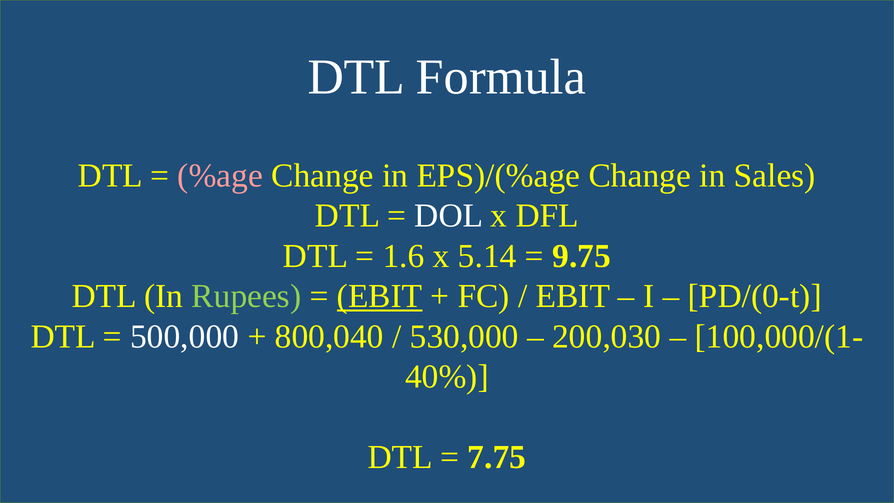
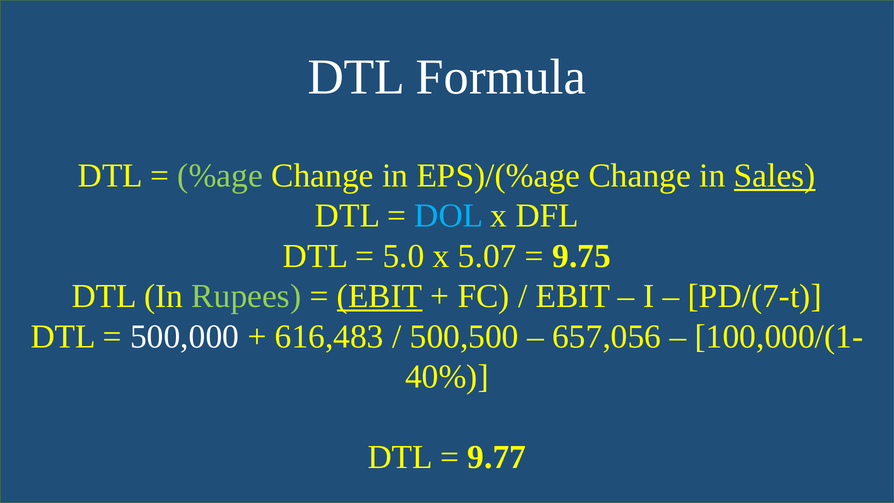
%age colour: pink -> light green (220, 175)
Sales underline: none -> present (775, 175)
DOL colour: white -> light blue (449, 216)
1.6: 1.6 -> 5.0 (403, 256)
5.14: 5.14 -> 5.07 (487, 256)
PD/(0-t: PD/(0-t -> PD/(7-t (755, 296)
800,040: 800,040 -> 616,483 (329, 336)
530,000: 530,000 -> 500,500 (464, 336)
200,030: 200,030 -> 657,056 (607, 336)
7.75: 7.75 -> 9.77 (497, 457)
